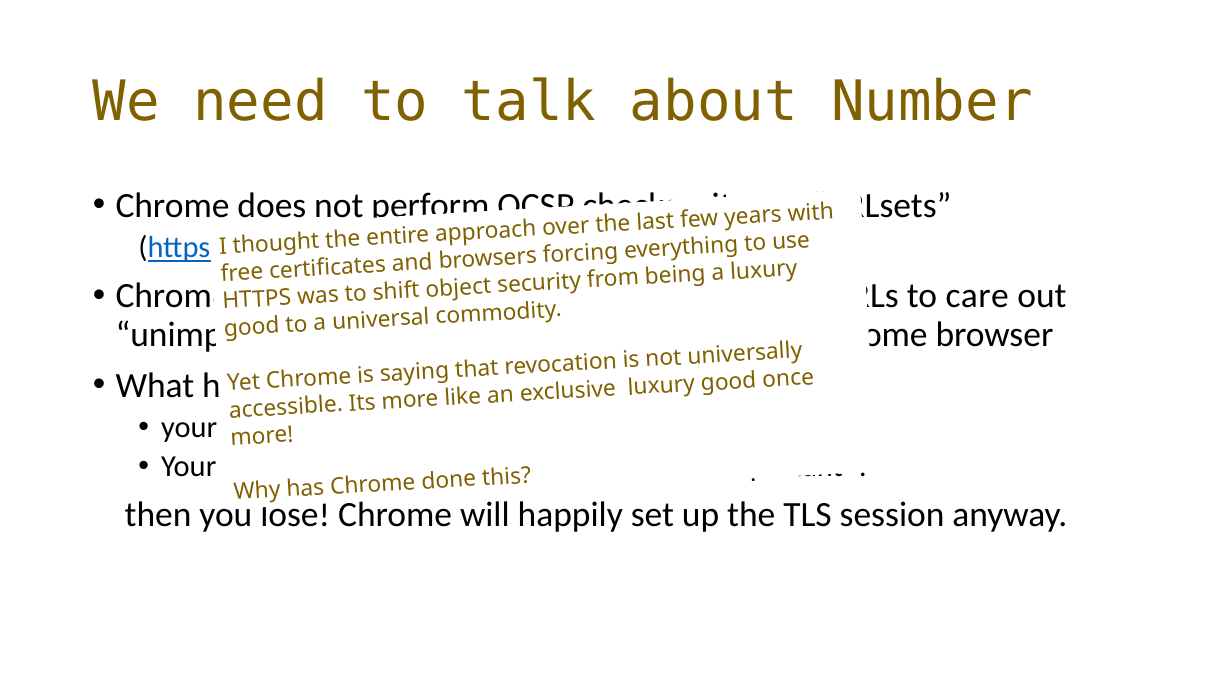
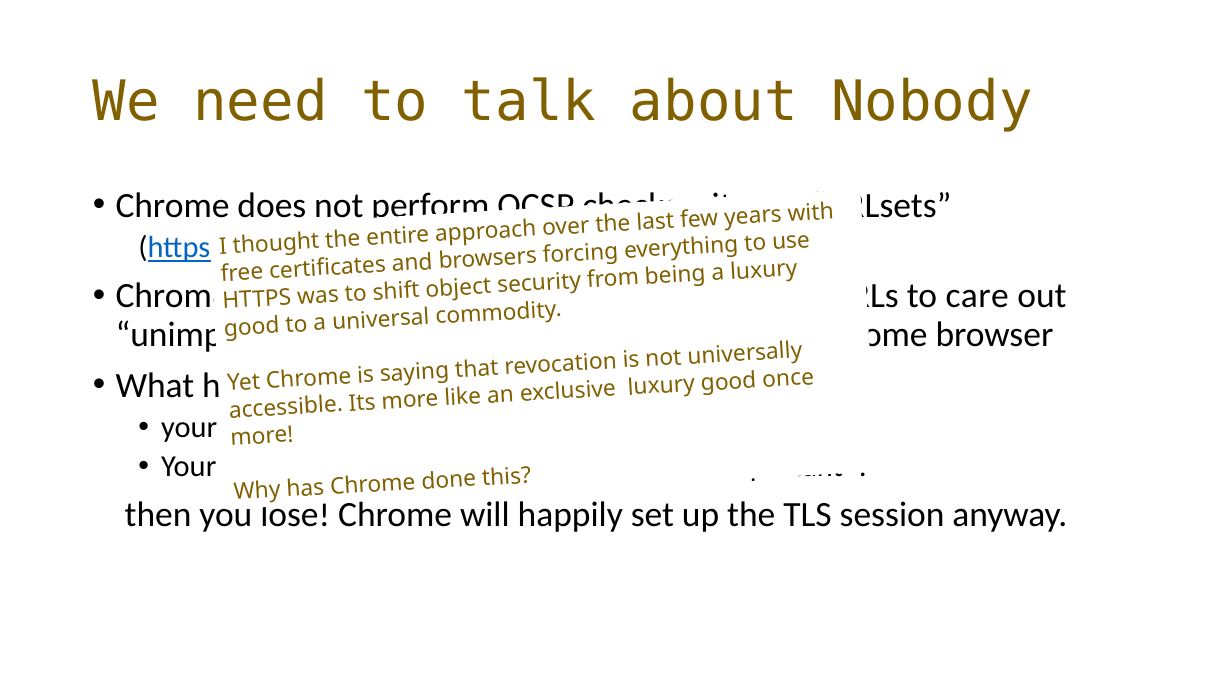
Number: Number -> Nobody (932, 102)
